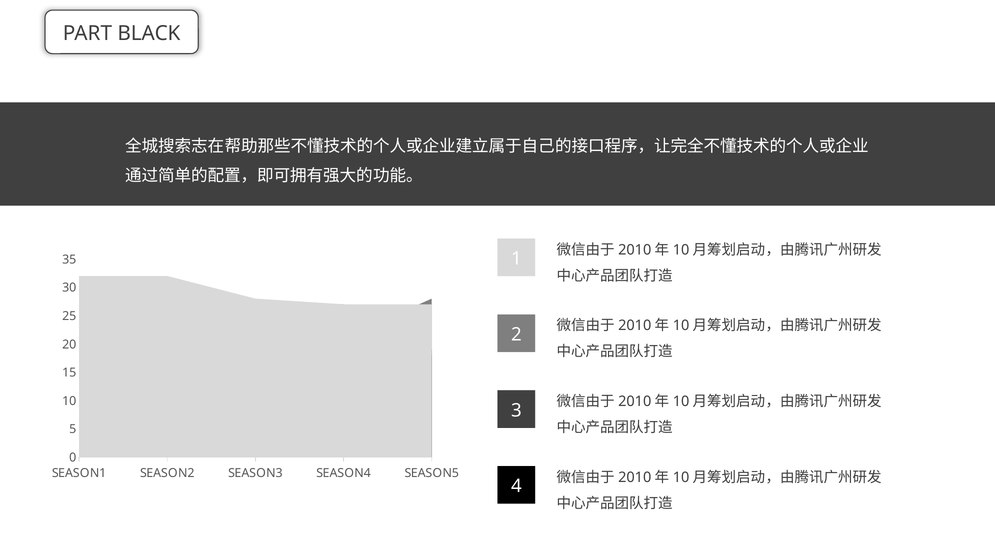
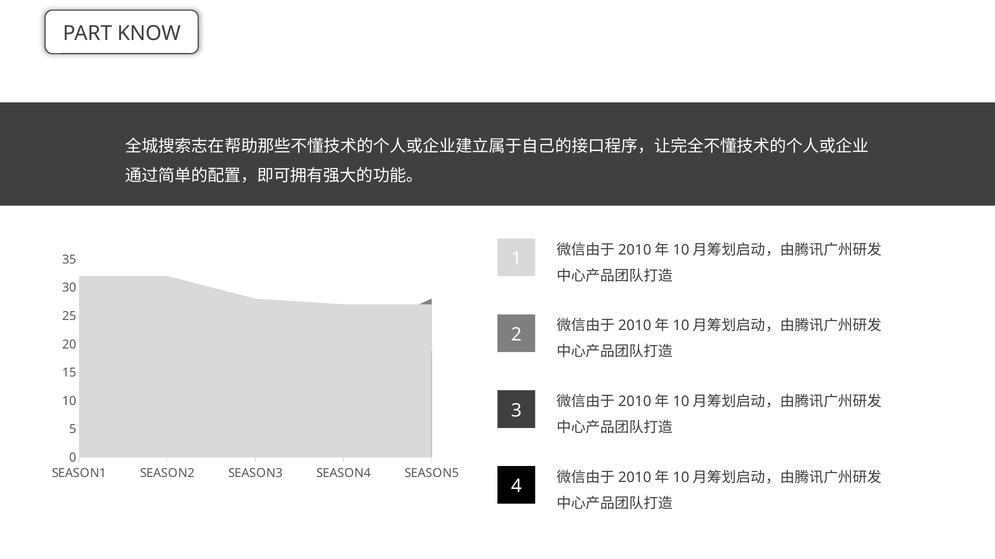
BLACK: BLACK -> KNOW (149, 33)
